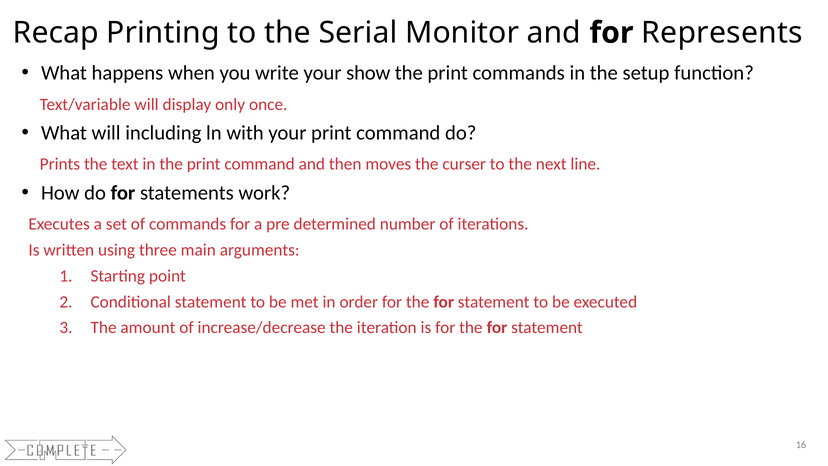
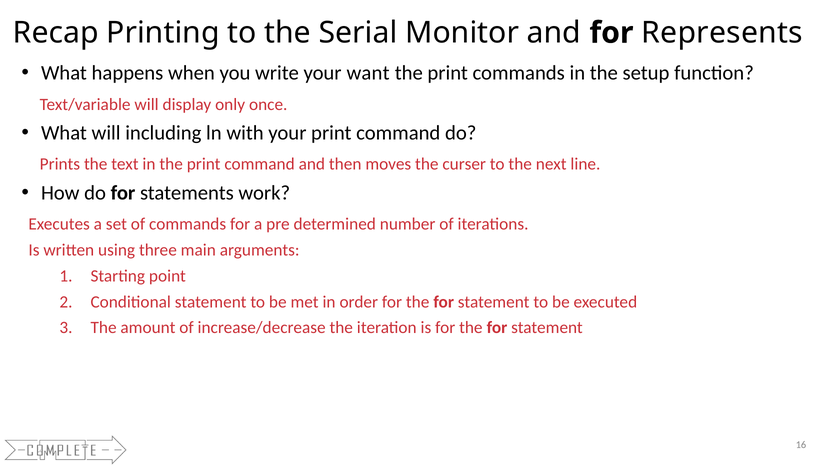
show: show -> want (368, 73)
